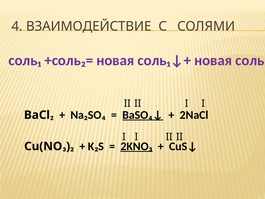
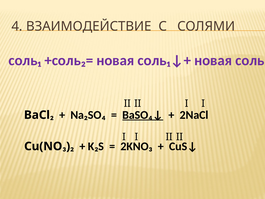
2KNO₃ underline: present -> none (136, 146)
